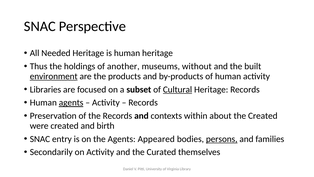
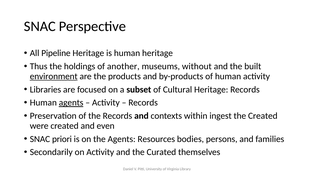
Needed: Needed -> Pipeline (56, 53)
Cultural underline: present -> none (178, 89)
about: about -> ingest (221, 116)
birth: birth -> even (106, 126)
entry: entry -> priori (62, 139)
Appeared: Appeared -> Resources (156, 139)
persons underline: present -> none (222, 139)
